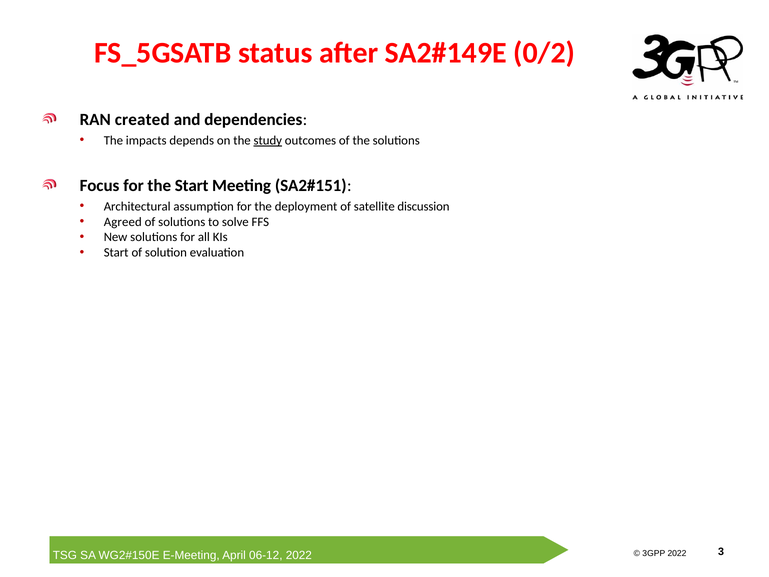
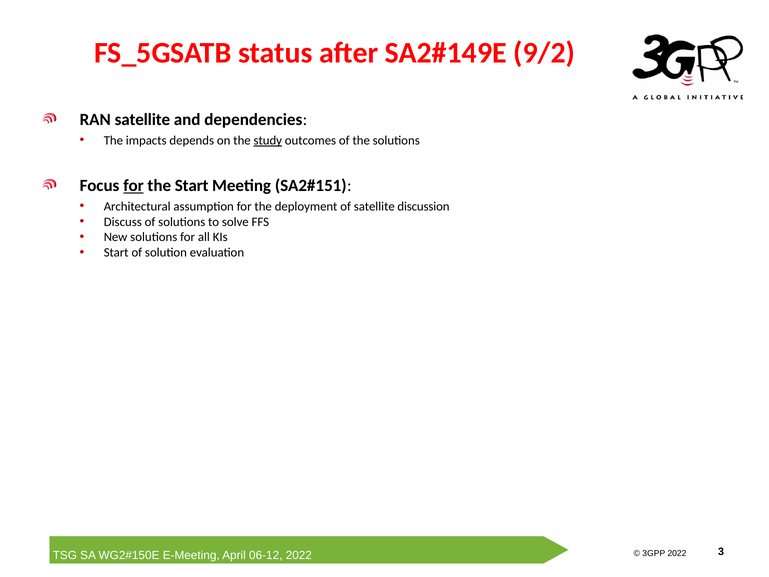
0/2: 0/2 -> 9/2 (544, 53)
RAN created: created -> satellite (142, 119)
for underline: none -> present (134, 185)
Agreed: Agreed -> Discuss (123, 222)
